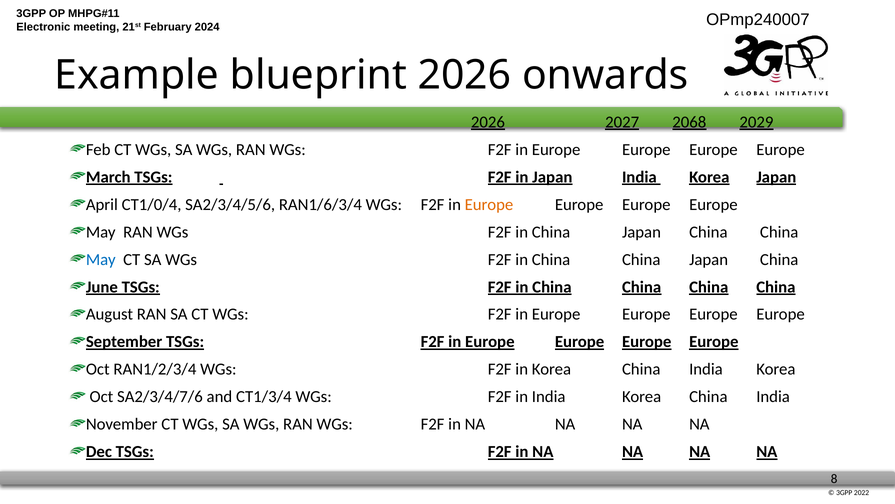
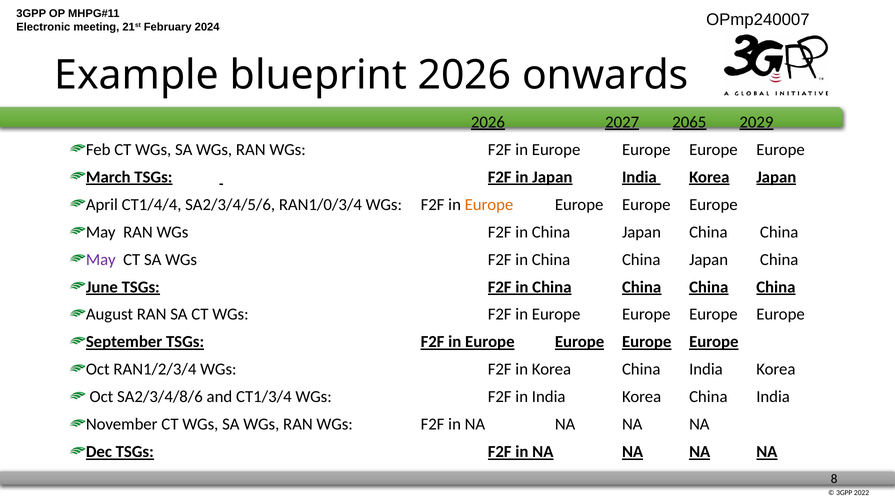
2068: 2068 -> 2065 (689, 122)
CT1/0/4: CT1/0/4 -> CT1/4/4 (152, 204)
RAN1/6/3/4: RAN1/6/3/4 -> RAN1/0/3/4 (320, 204)
May colour: blue -> purple (101, 259)
SA2/3/4/7/6: SA2/3/4/7/6 -> SA2/3/4/8/6 (160, 396)
